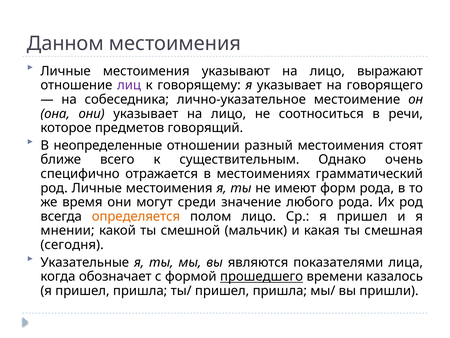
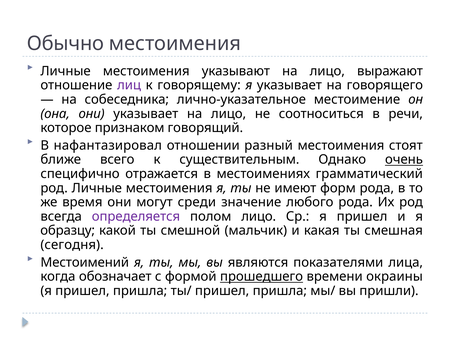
Данном: Данном -> Обычно (65, 43)
предметов: предметов -> признаком (130, 128)
неопределенные: неопределенные -> нафантазировал (108, 145)
очень underline: none -> present (404, 159)
определяется colour: orange -> purple (136, 216)
мнении: мнении -> образцу (68, 230)
Указательные: Указательные -> Местоимений (85, 262)
казалось: казалось -> окраины (395, 276)
